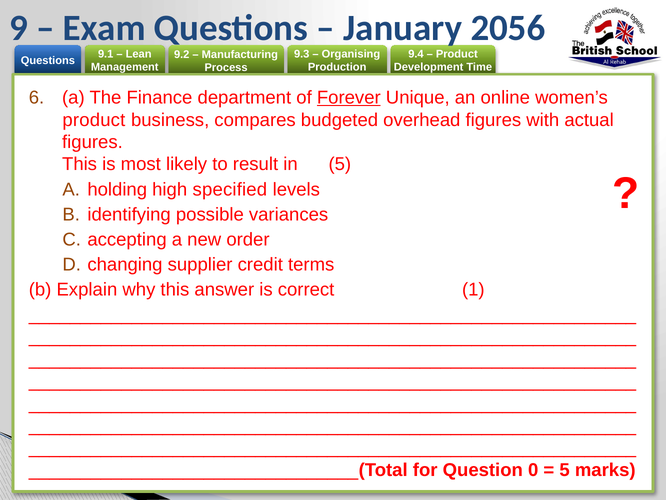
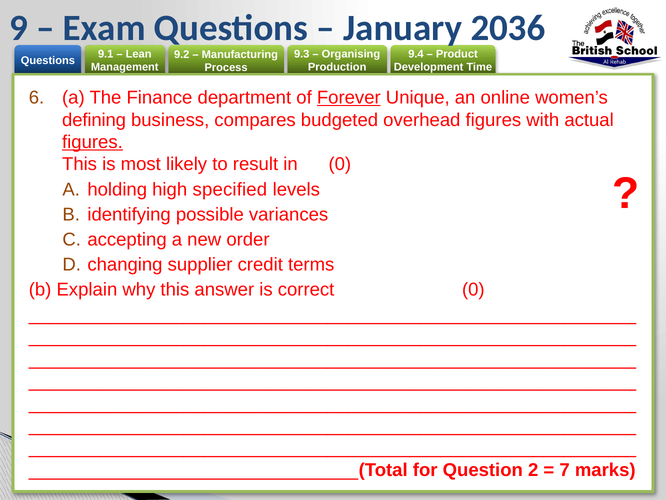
2056: 2056 -> 2036 (508, 28)
product: product -> defining (94, 120)
figures underline: none -> present (92, 142)
in 5: 5 -> 0 (340, 164)
correct 1: 1 -> 0 (473, 289)
0: 0 -> 2 (533, 470)
5: 5 -> 7 (565, 470)
